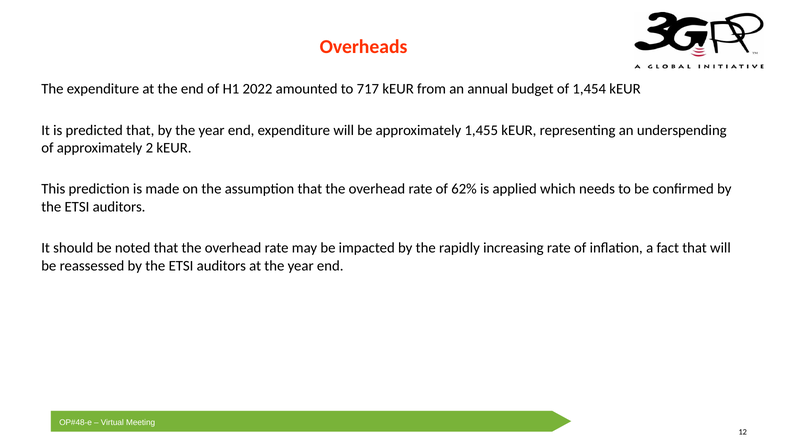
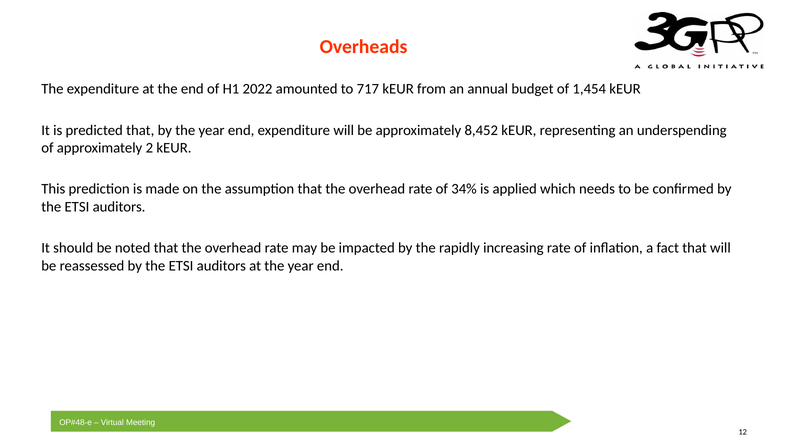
1,455: 1,455 -> 8,452 (481, 130)
62%: 62% -> 34% (464, 189)
